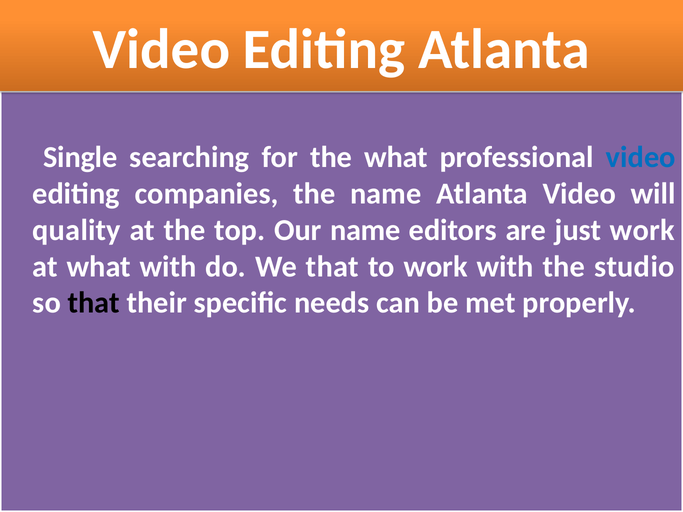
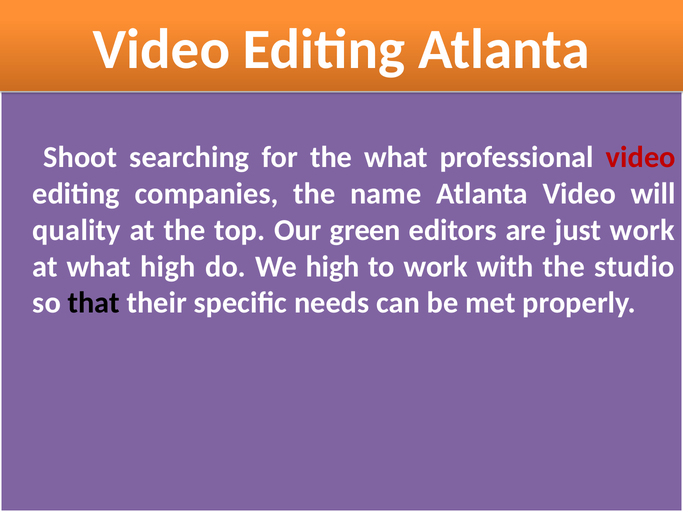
Single: Single -> Shoot (80, 157)
video colour: blue -> red (641, 157)
Our name: name -> green (365, 230)
what with: with -> high (168, 267)
We that: that -> high (333, 267)
